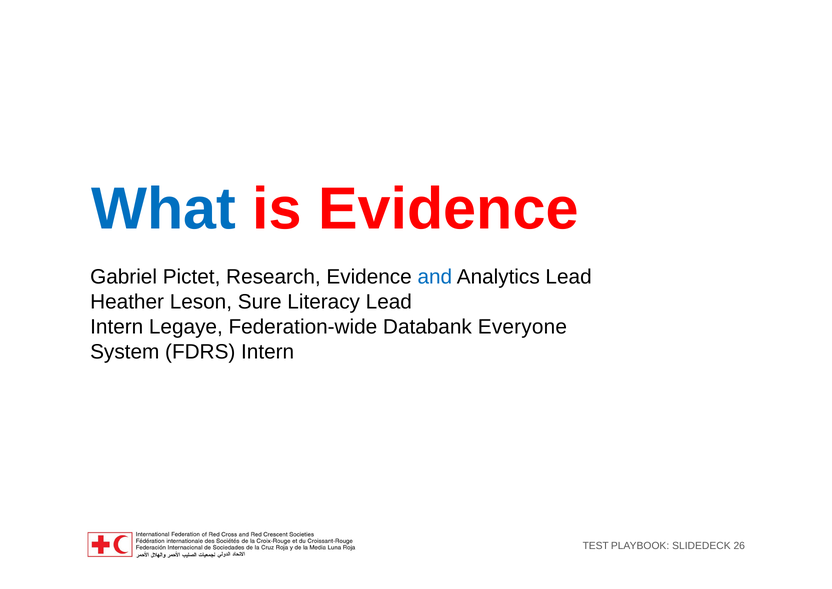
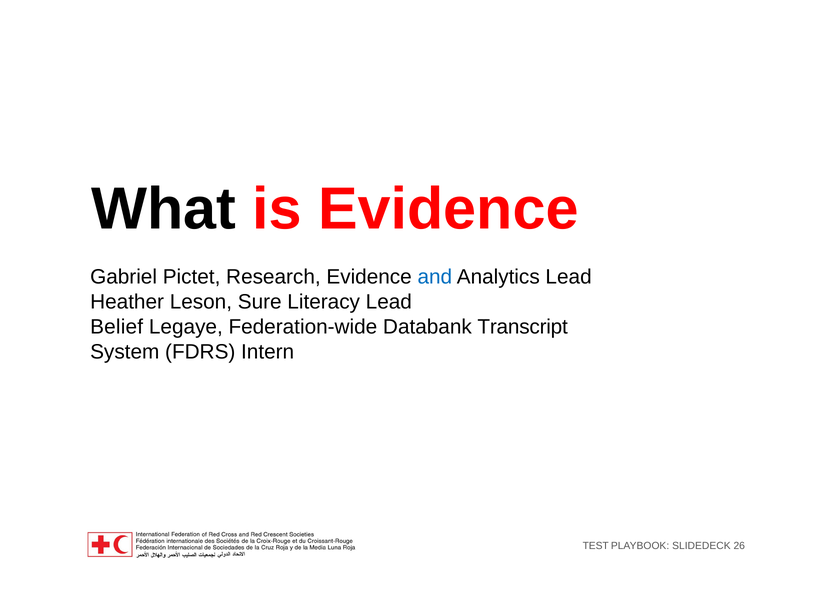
What colour: blue -> black (164, 209)
Intern: Intern -> Belief (117, 327)
Everyone: Everyone -> Transcript (523, 327)
